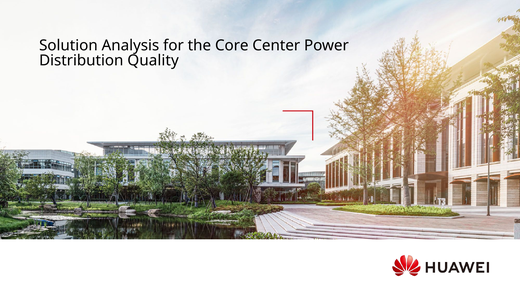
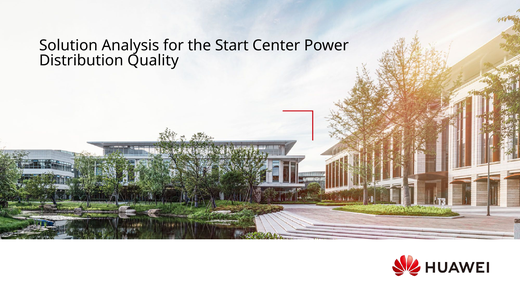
Core: Core -> Start (232, 45)
